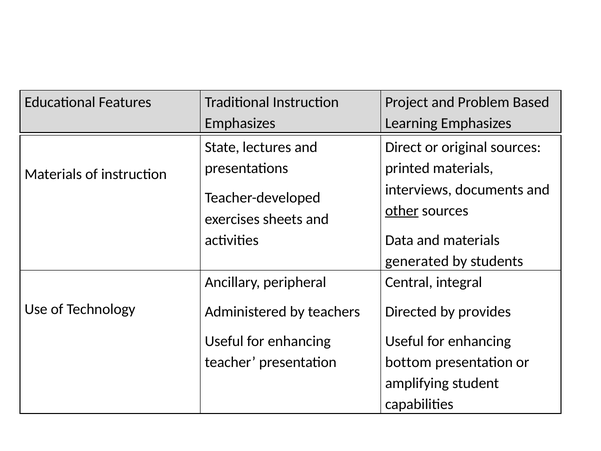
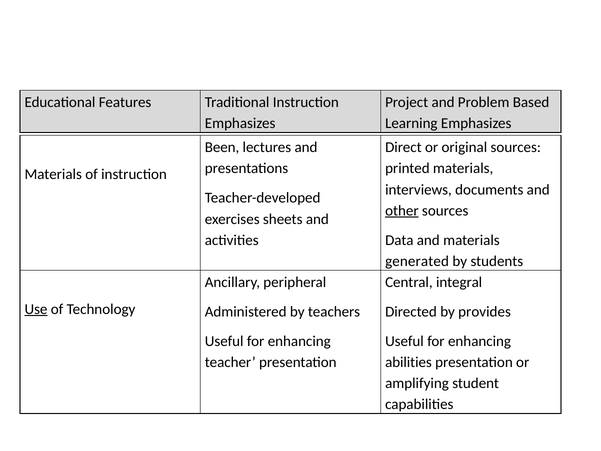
State: State -> Been (222, 147)
Use underline: none -> present (36, 309)
bottom: bottom -> abilities (408, 362)
